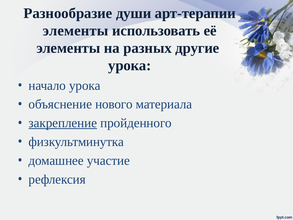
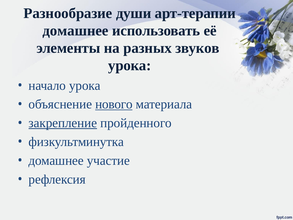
элементы: элементы -> домашнее (76, 31)
другие: другие -> звуков (197, 48)
нового underline: none -> present (114, 104)
